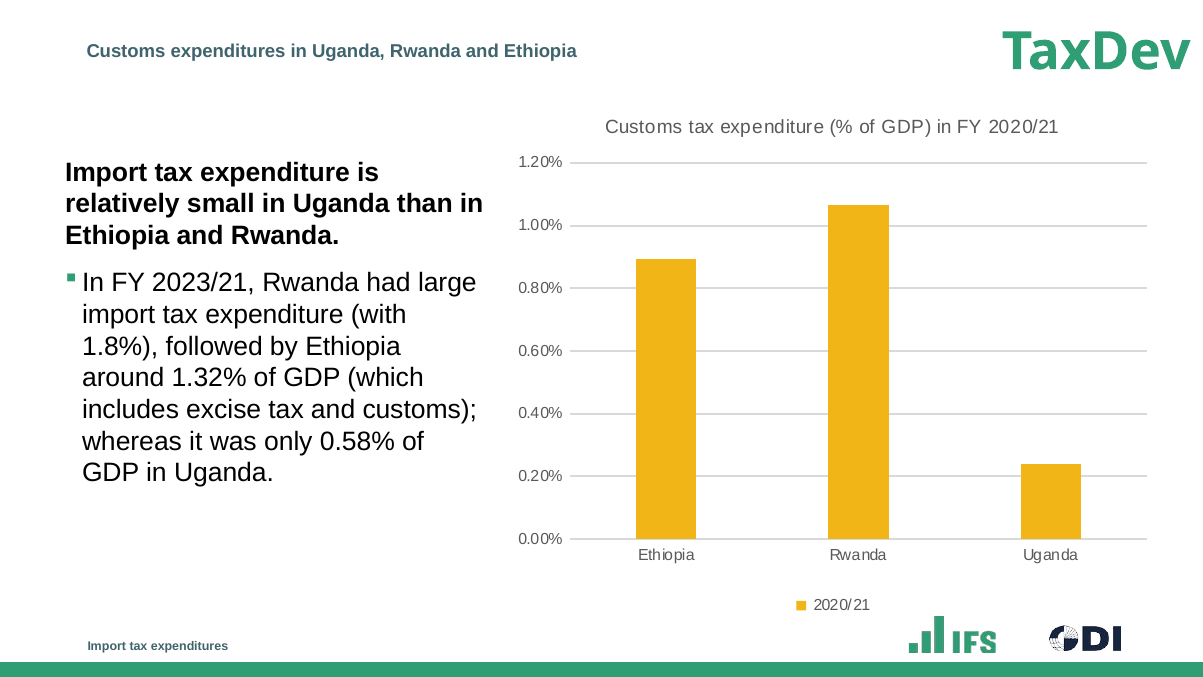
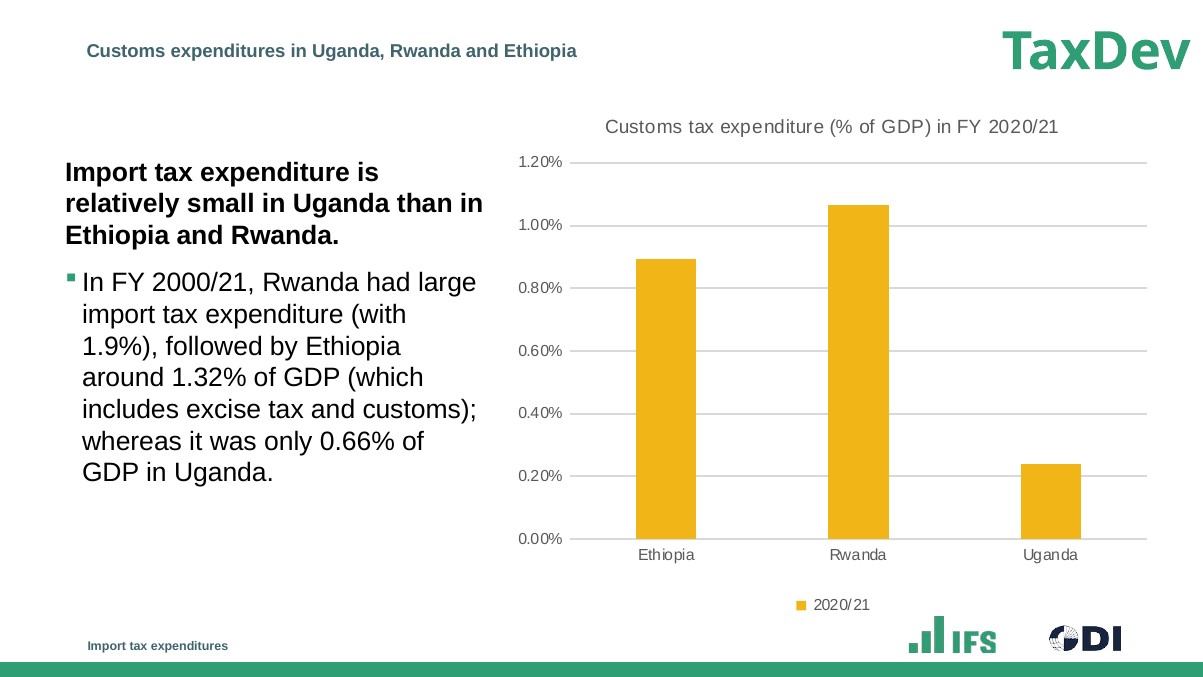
2023/21: 2023/21 -> 2000/21 (203, 283)
1.8%: 1.8% -> 1.9% (120, 346)
0.58%: 0.58% -> 0.66% (357, 441)
